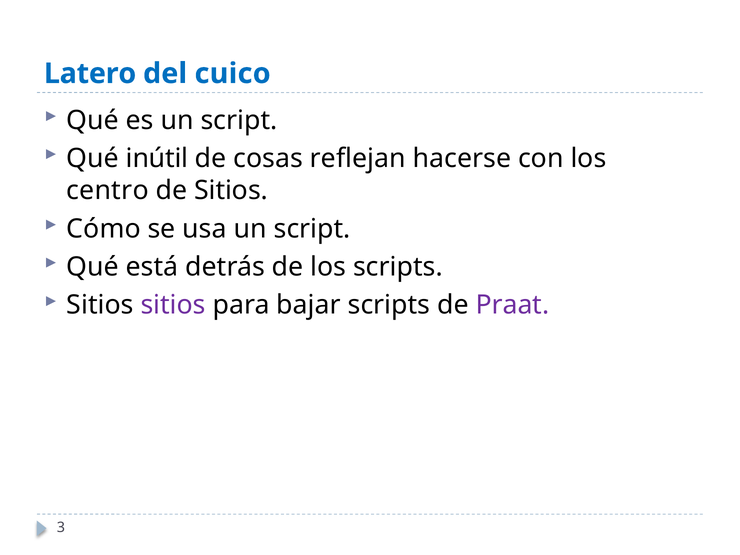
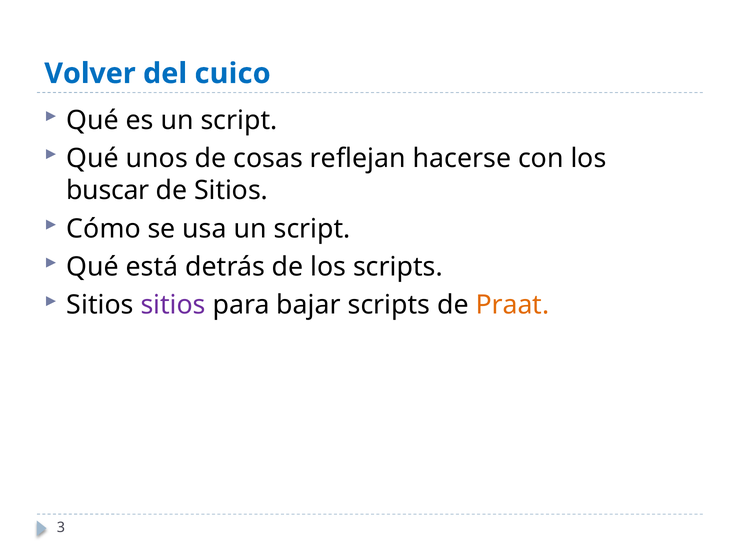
Latero: Latero -> Volver (90, 74)
inútil: inútil -> unos (157, 158)
centro: centro -> buscar (108, 190)
Praat colour: purple -> orange (512, 305)
